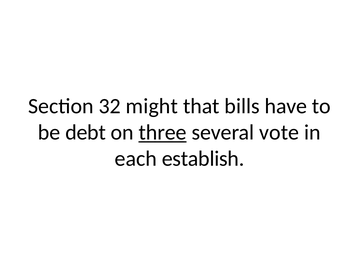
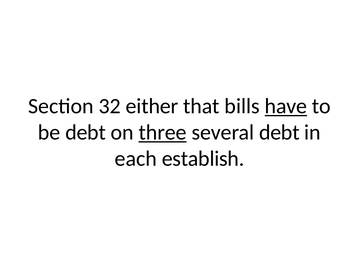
might: might -> either (152, 106)
have underline: none -> present (286, 106)
several vote: vote -> debt (279, 133)
